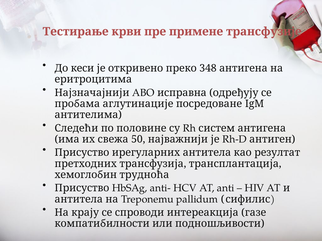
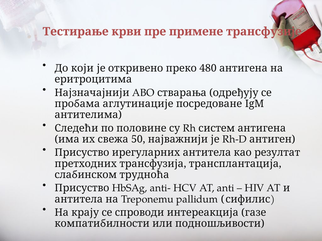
кеси: кеси -> који (82, 68)
348: 348 -> 480 (208, 68)
исправна: исправна -> стварања (182, 93)
хемоглобин: хемоглобин -> слабинском (86, 175)
